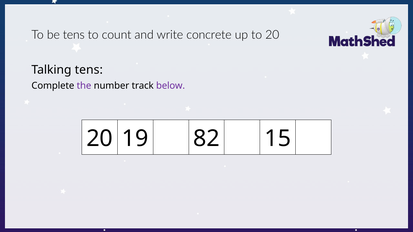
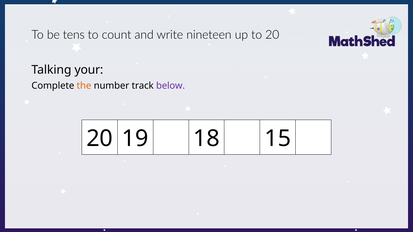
concrete: concrete -> nineteen (209, 35)
Talking tens: tens -> your (89, 70)
the colour: purple -> orange (84, 86)
82: 82 -> 18 (207, 139)
